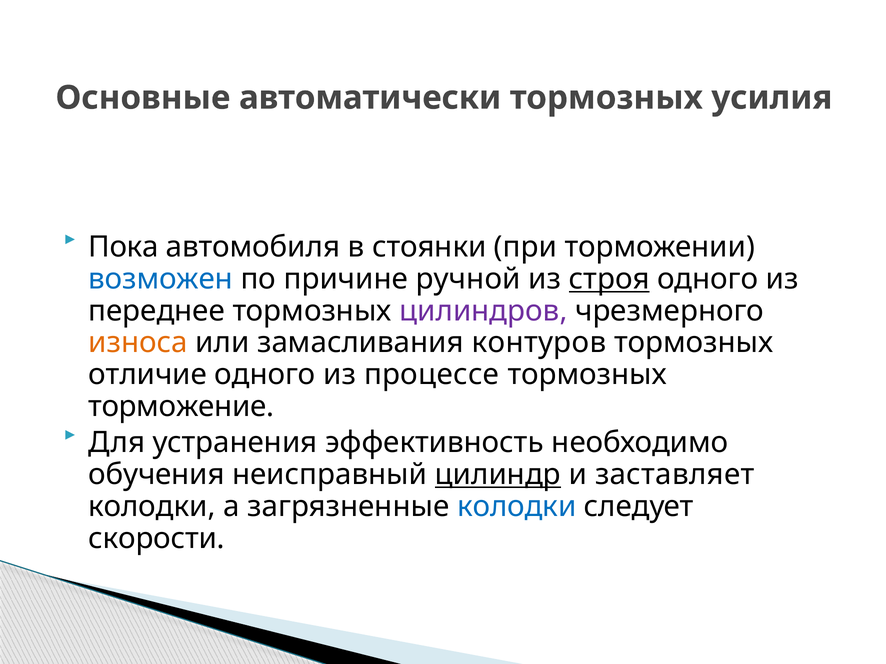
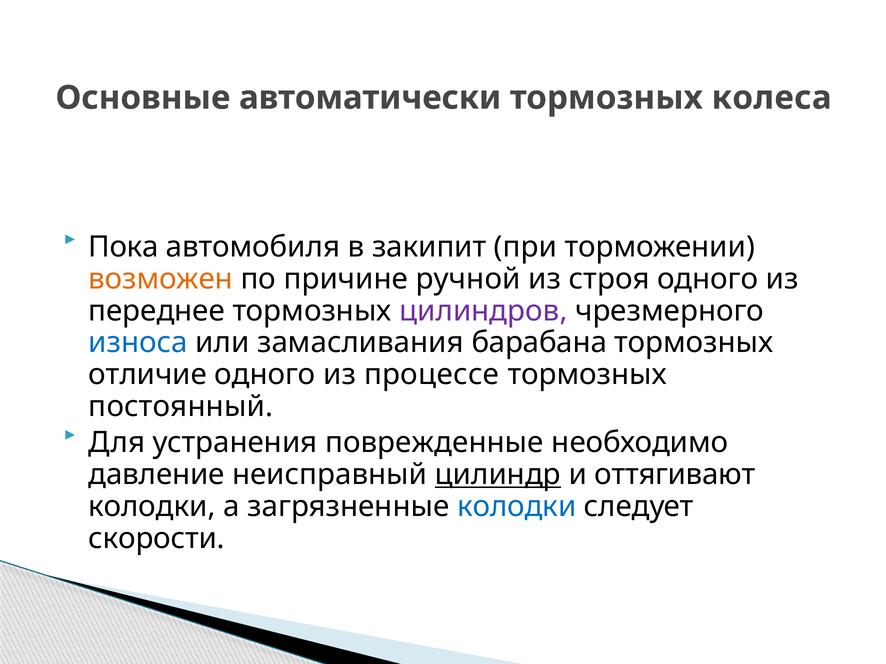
усилия: усилия -> колеса (772, 98)
стоянки: стоянки -> закипит (429, 247)
возможен colour: blue -> orange (161, 279)
строя underline: present -> none (609, 279)
износа colour: orange -> blue (138, 343)
контуров: контуров -> барабана (539, 343)
торможение: торможение -> постоянный (181, 407)
эффективность: эффективность -> поврежденные (434, 443)
обучения: обучения -> давление (157, 475)
заставляет: заставляет -> оттягивают (675, 475)
